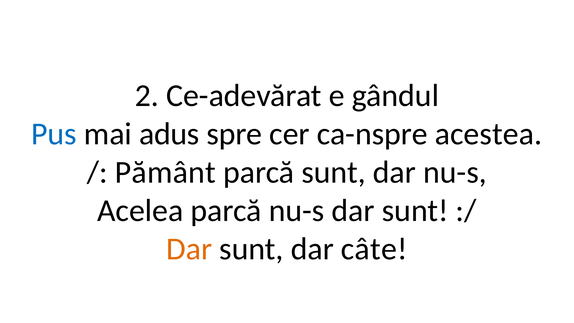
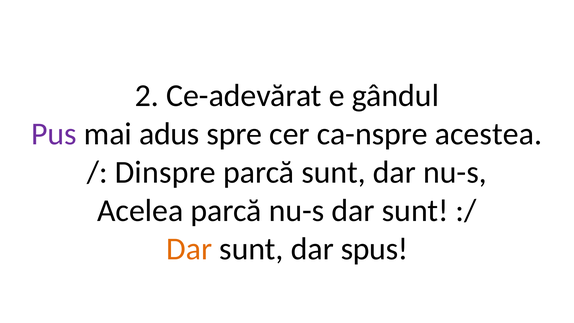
Pus colour: blue -> purple (54, 134)
Pământ: Pământ -> Dinspre (165, 172)
câte: câte -> spus (374, 249)
